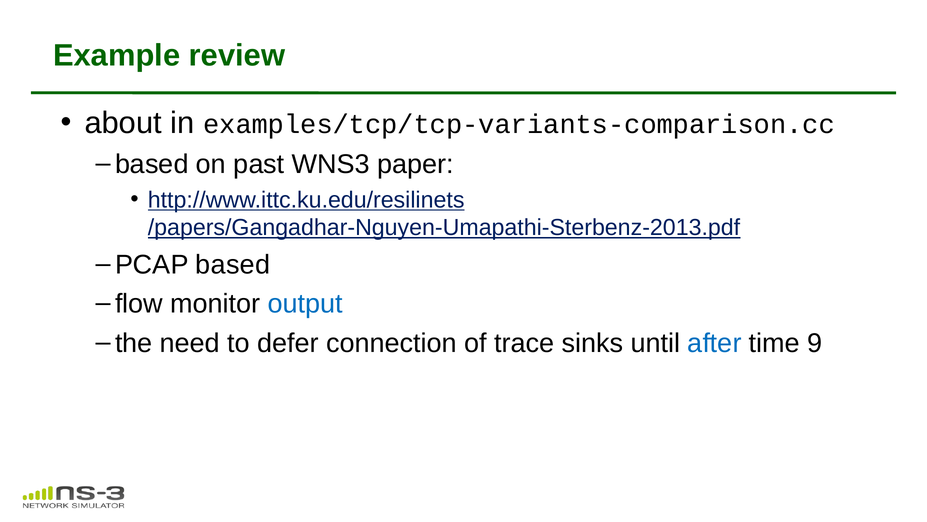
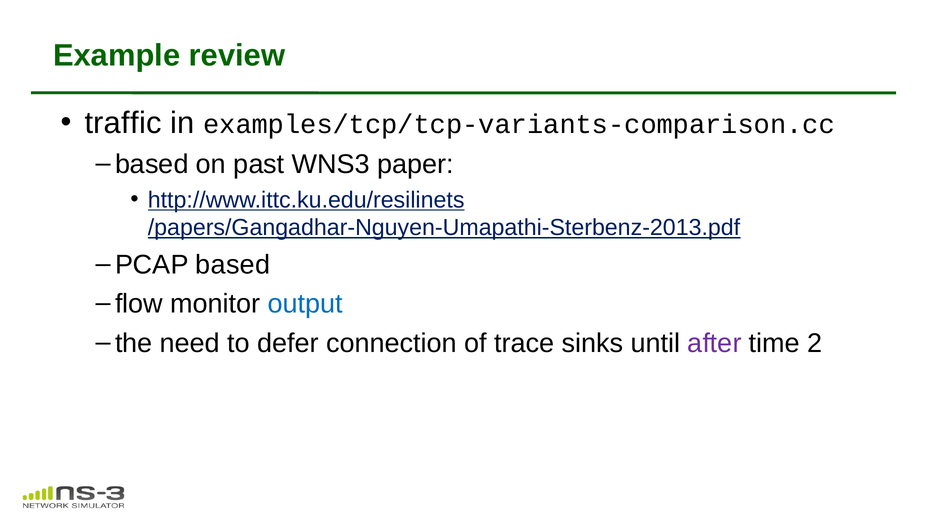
about: about -> traffic (123, 123)
after colour: blue -> purple (714, 343)
9: 9 -> 2 (815, 343)
